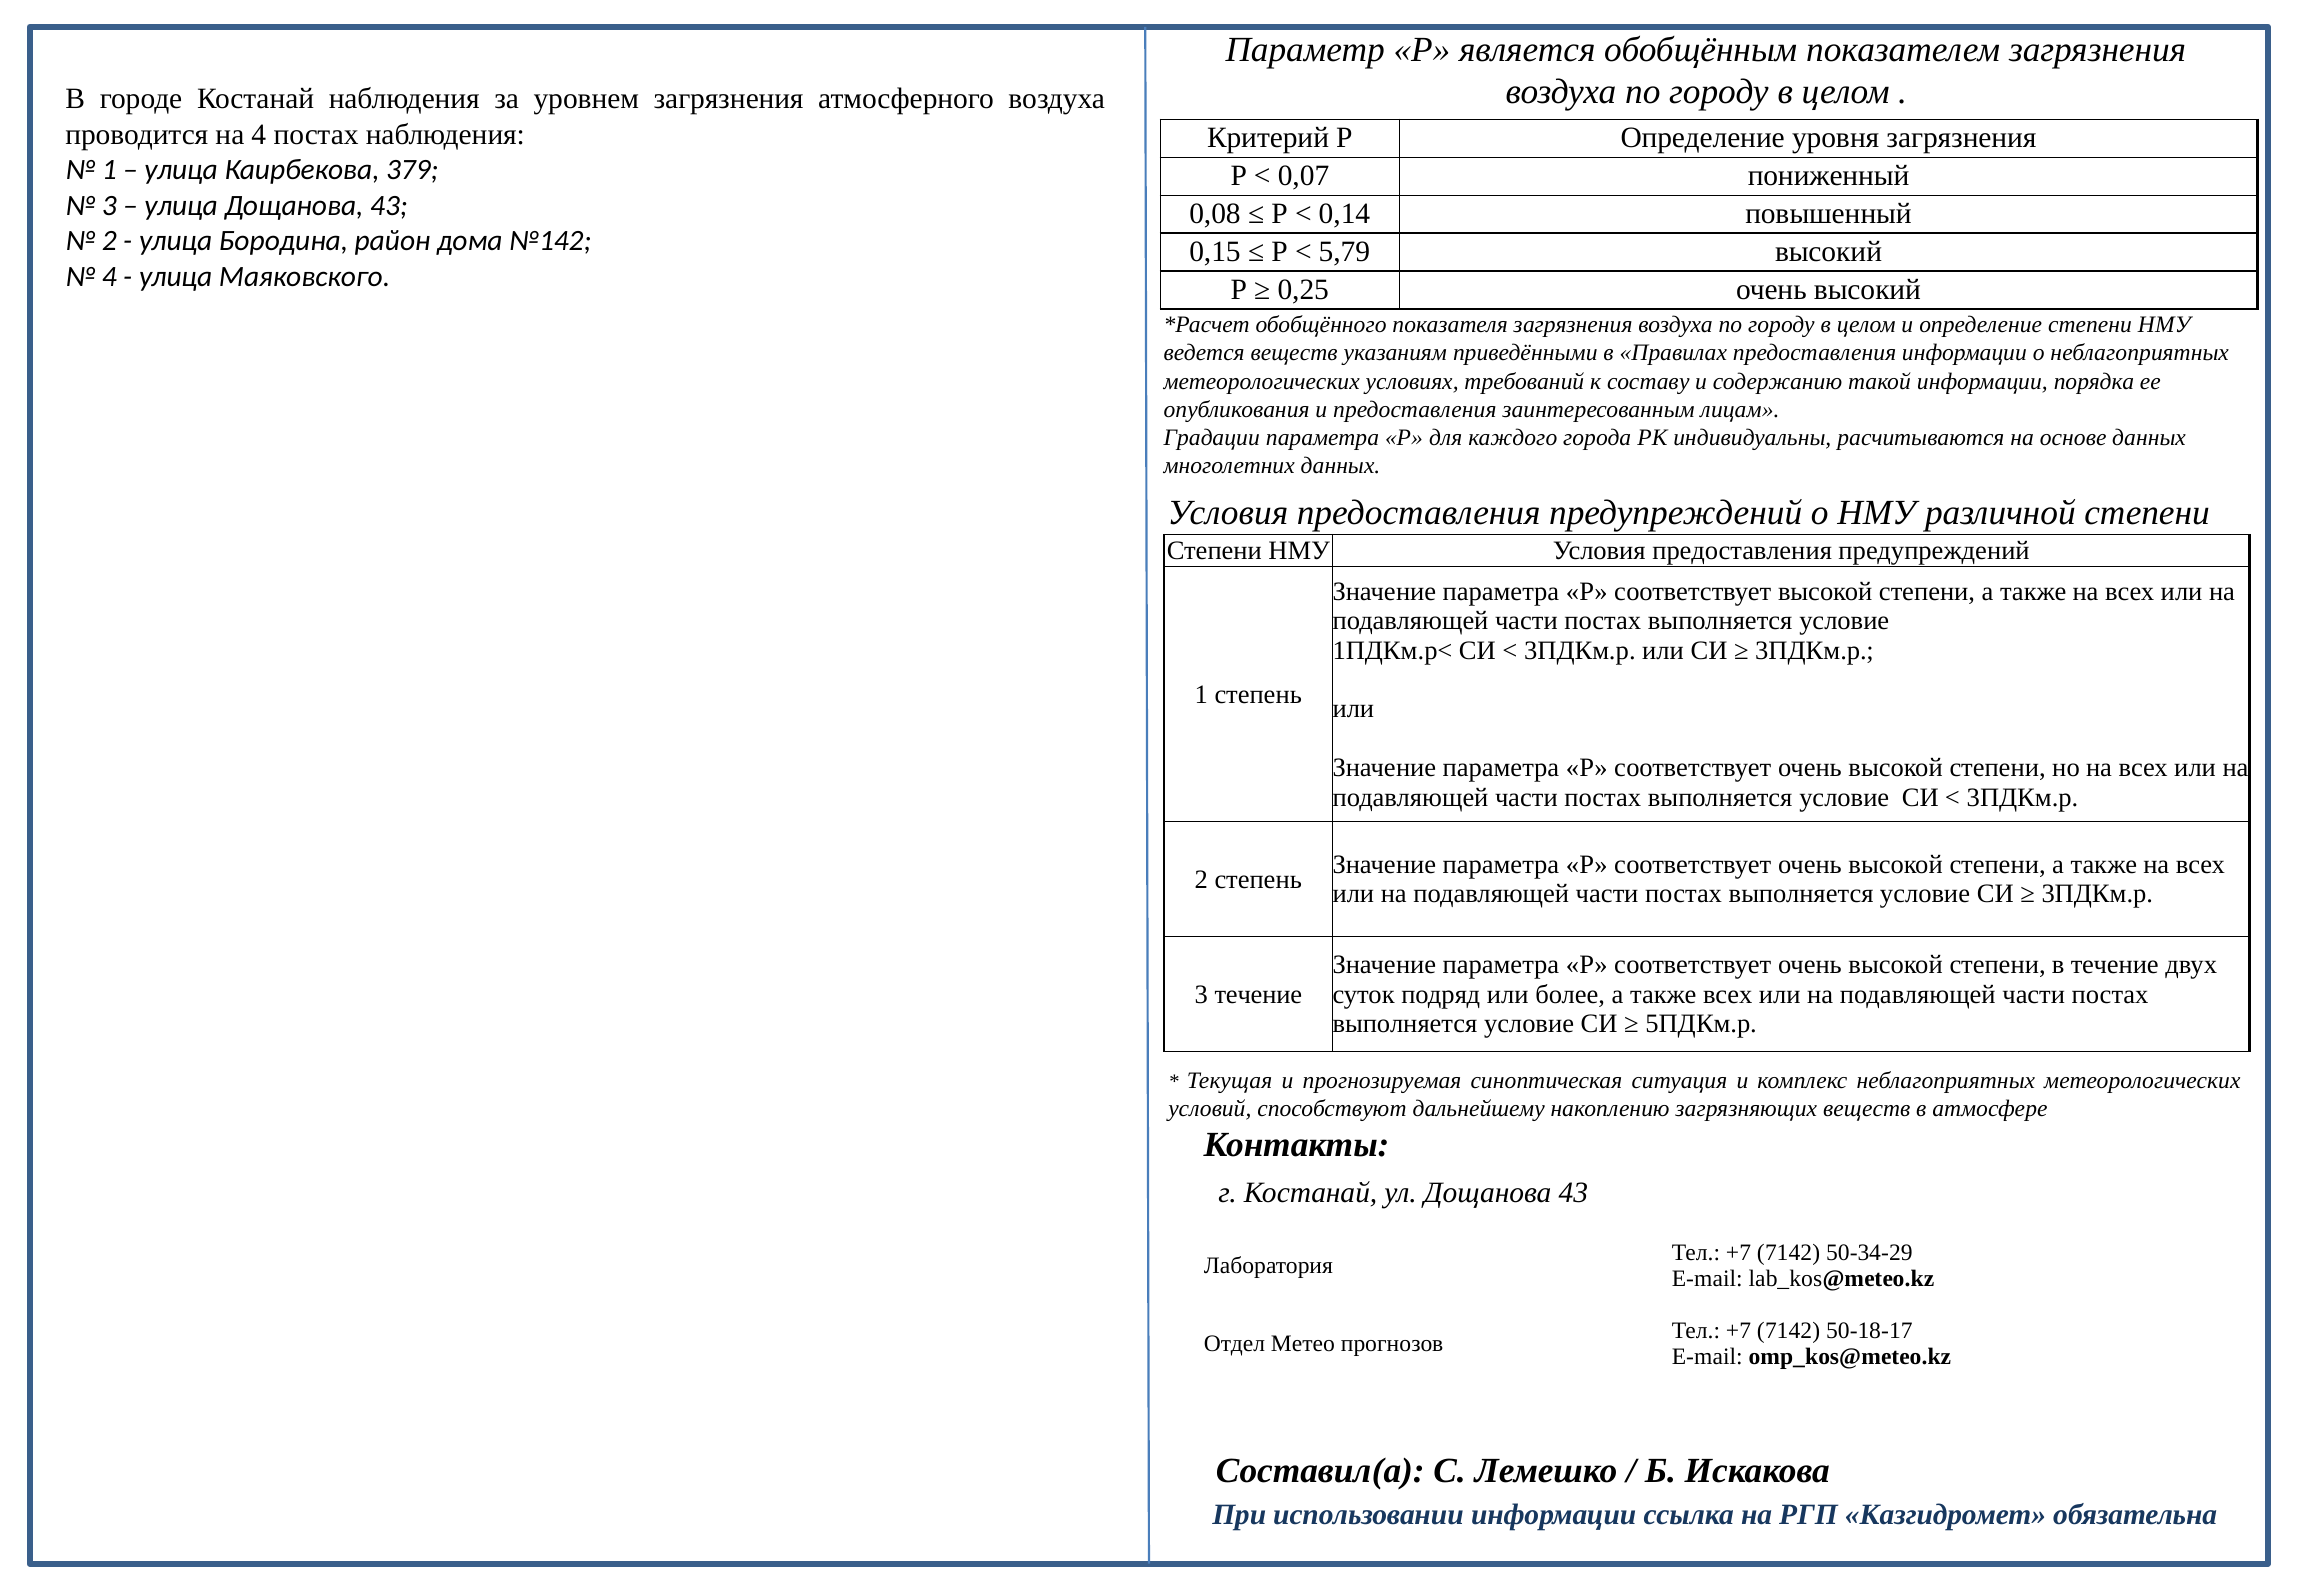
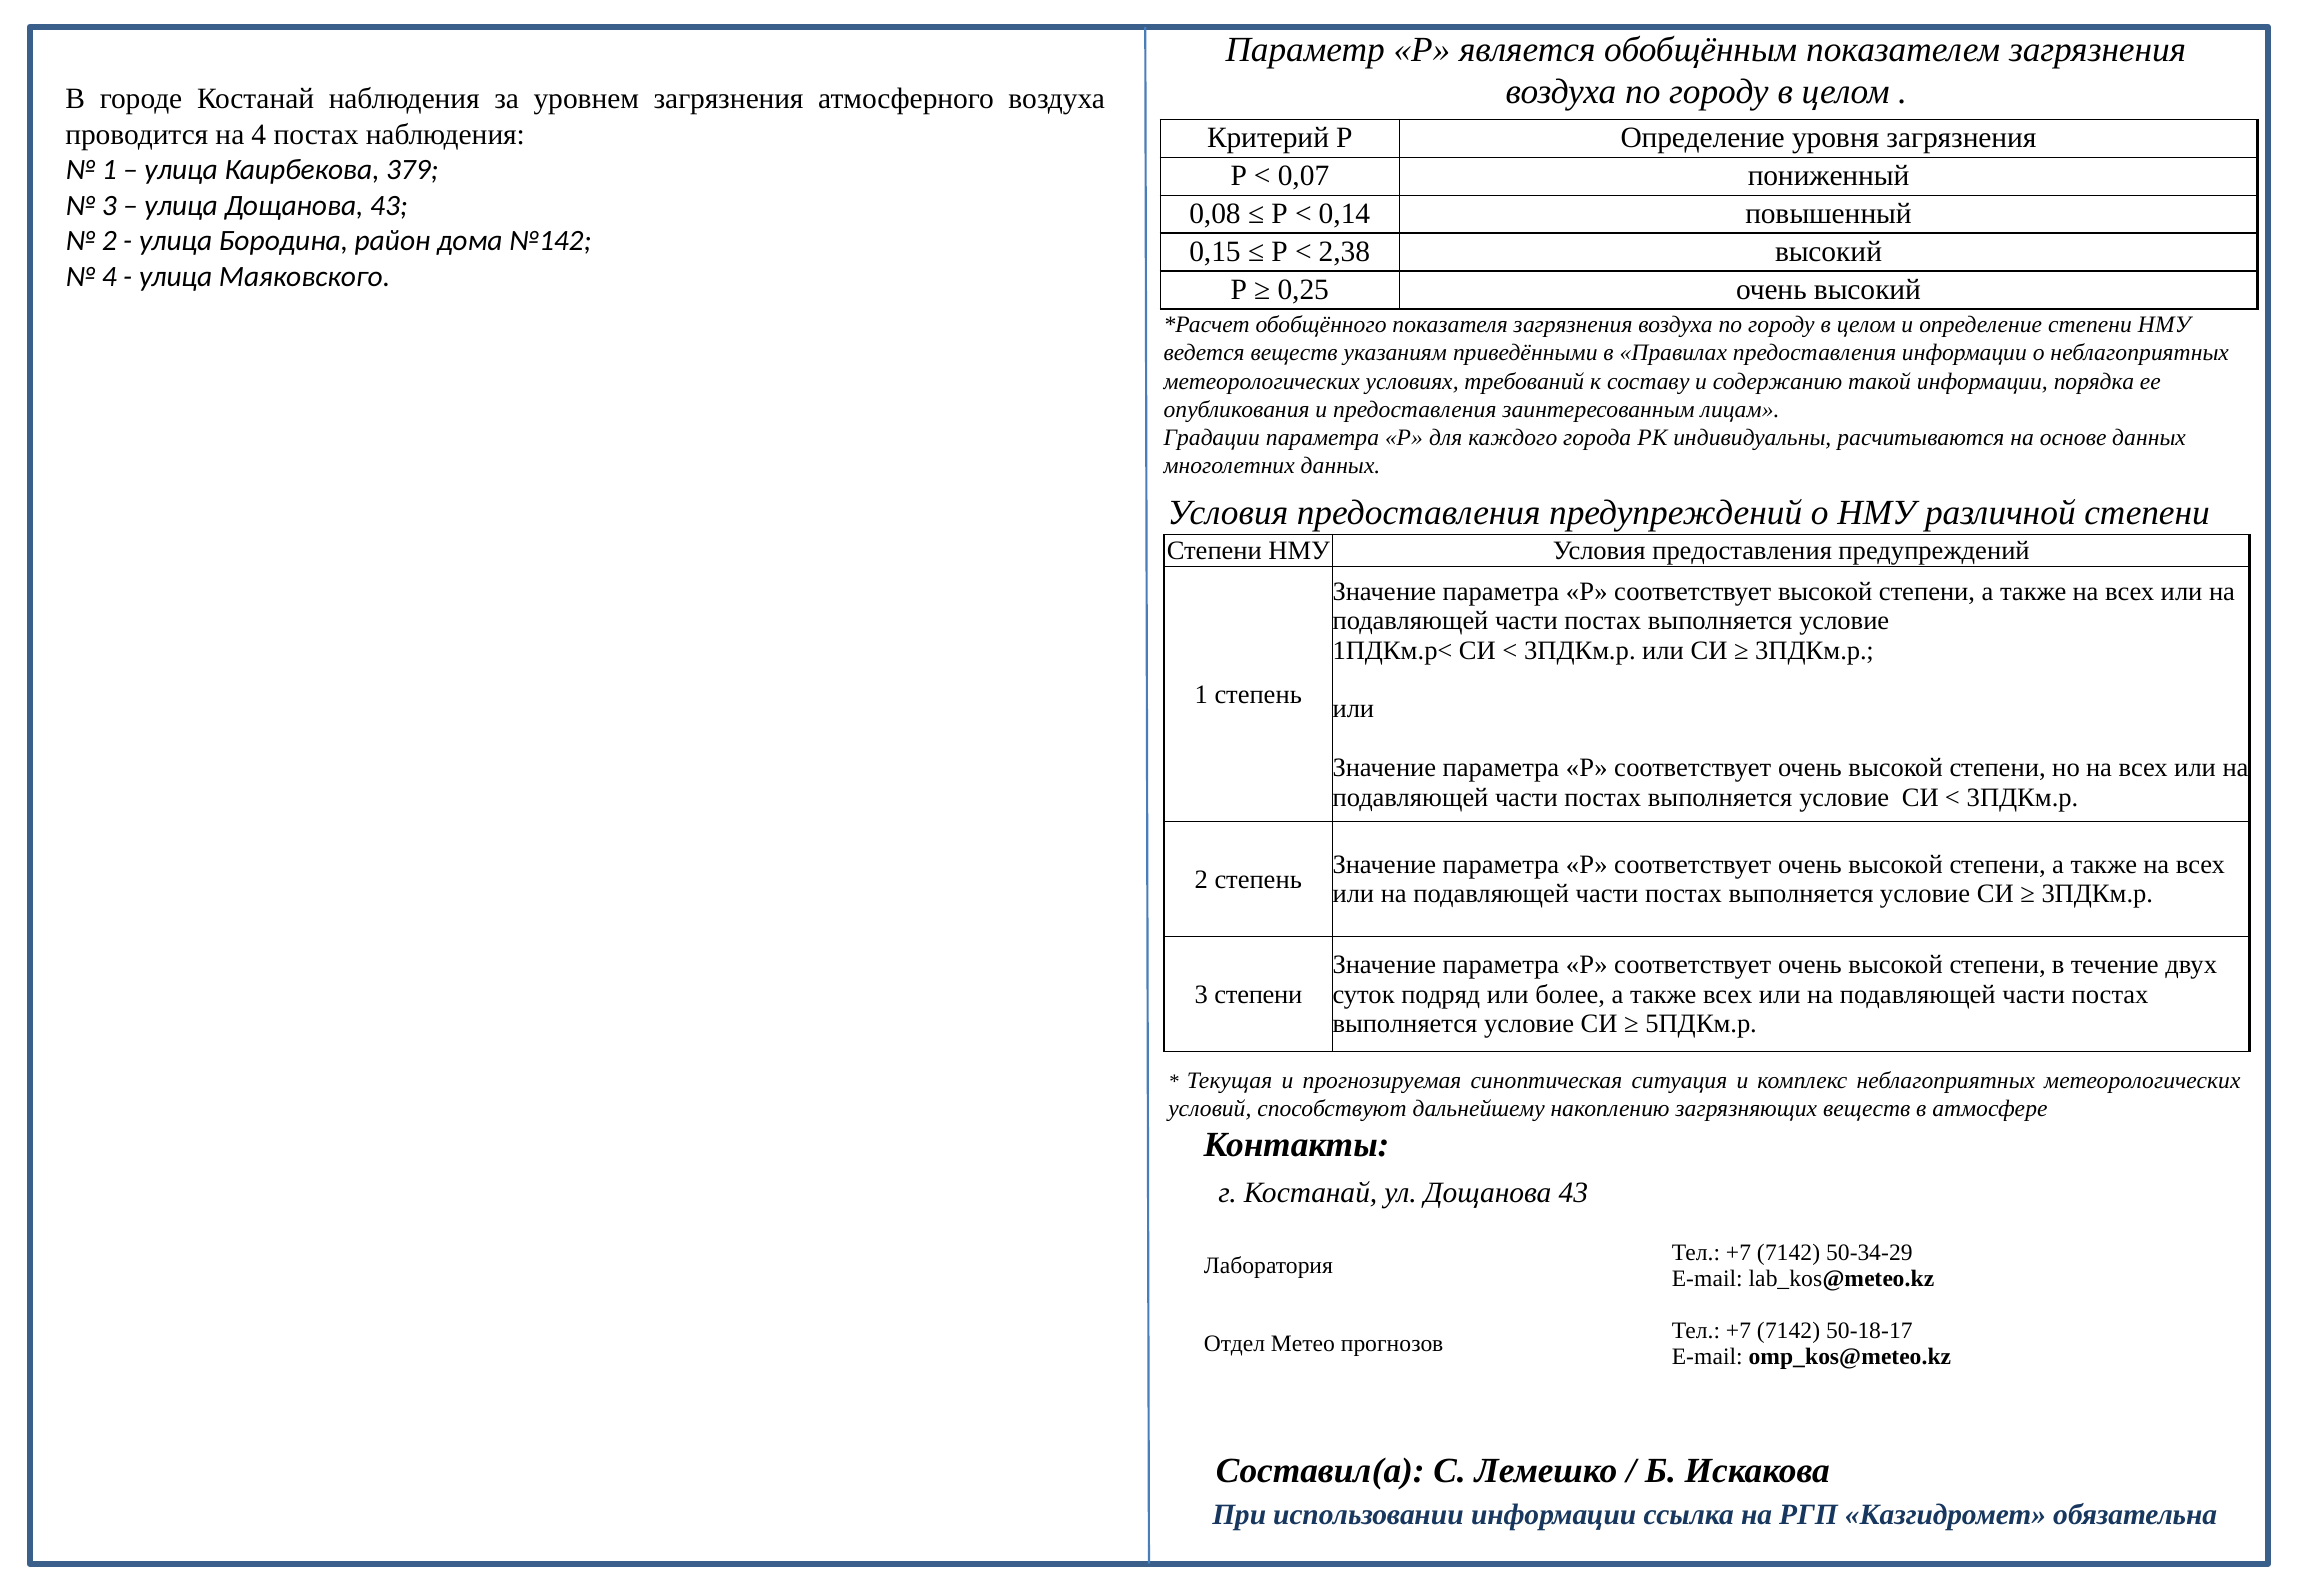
5,79: 5,79 -> 2,38 (1344, 252)
3 течение: течение -> степени (1258, 994)
